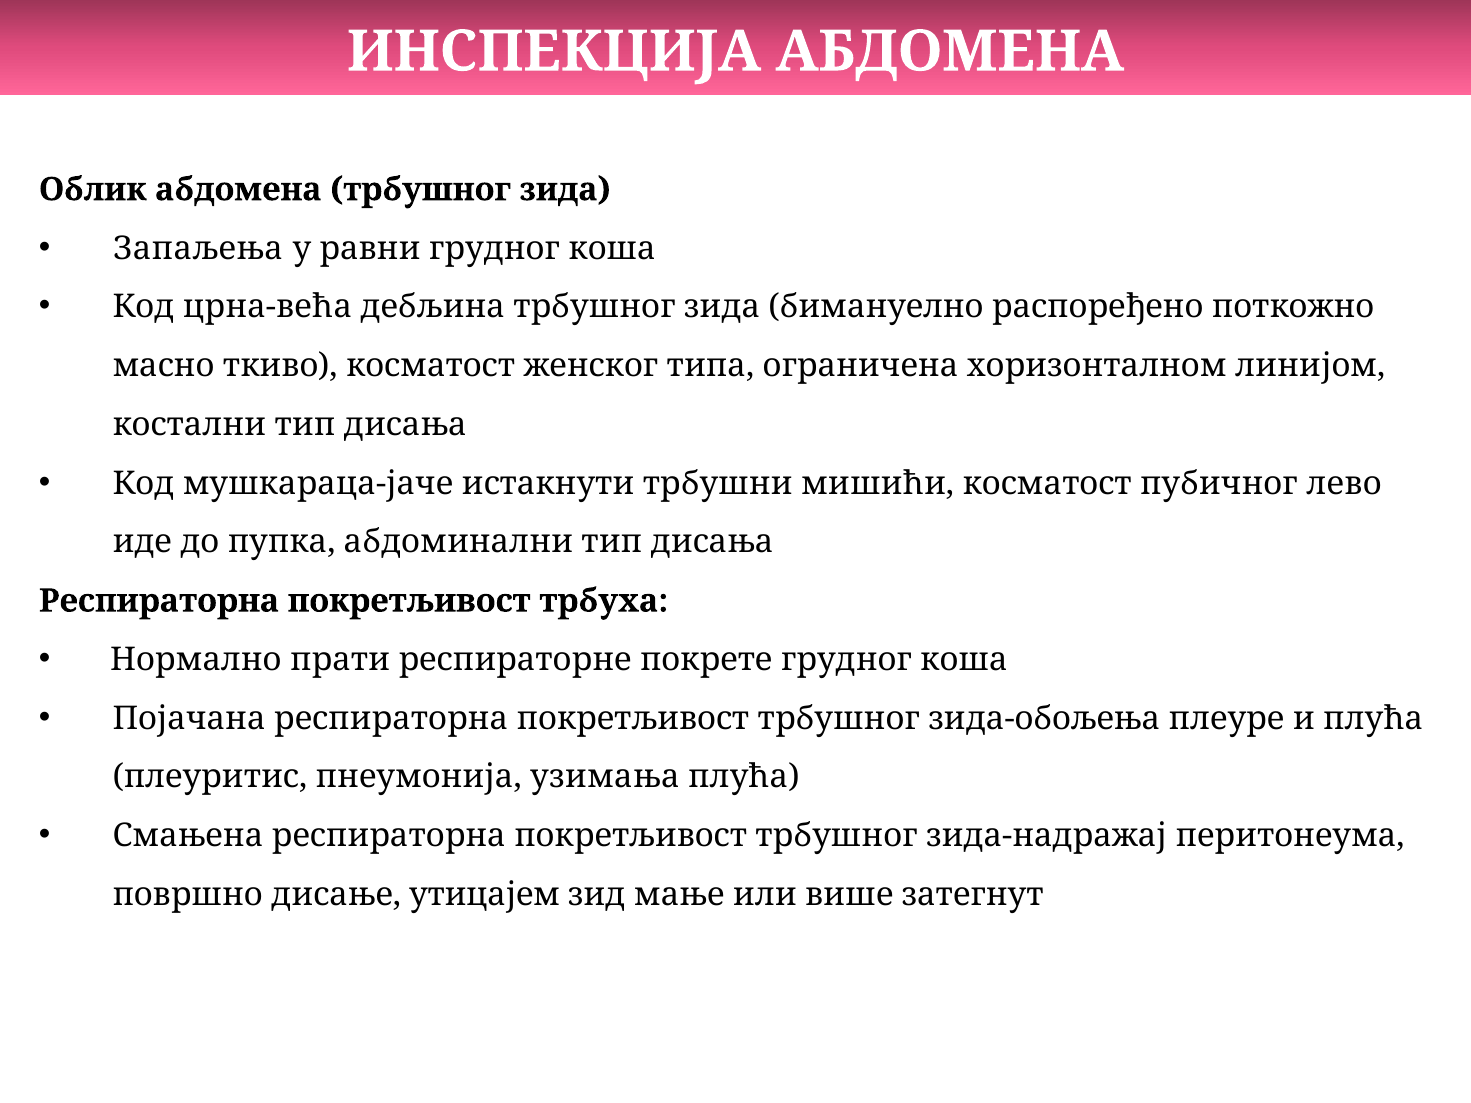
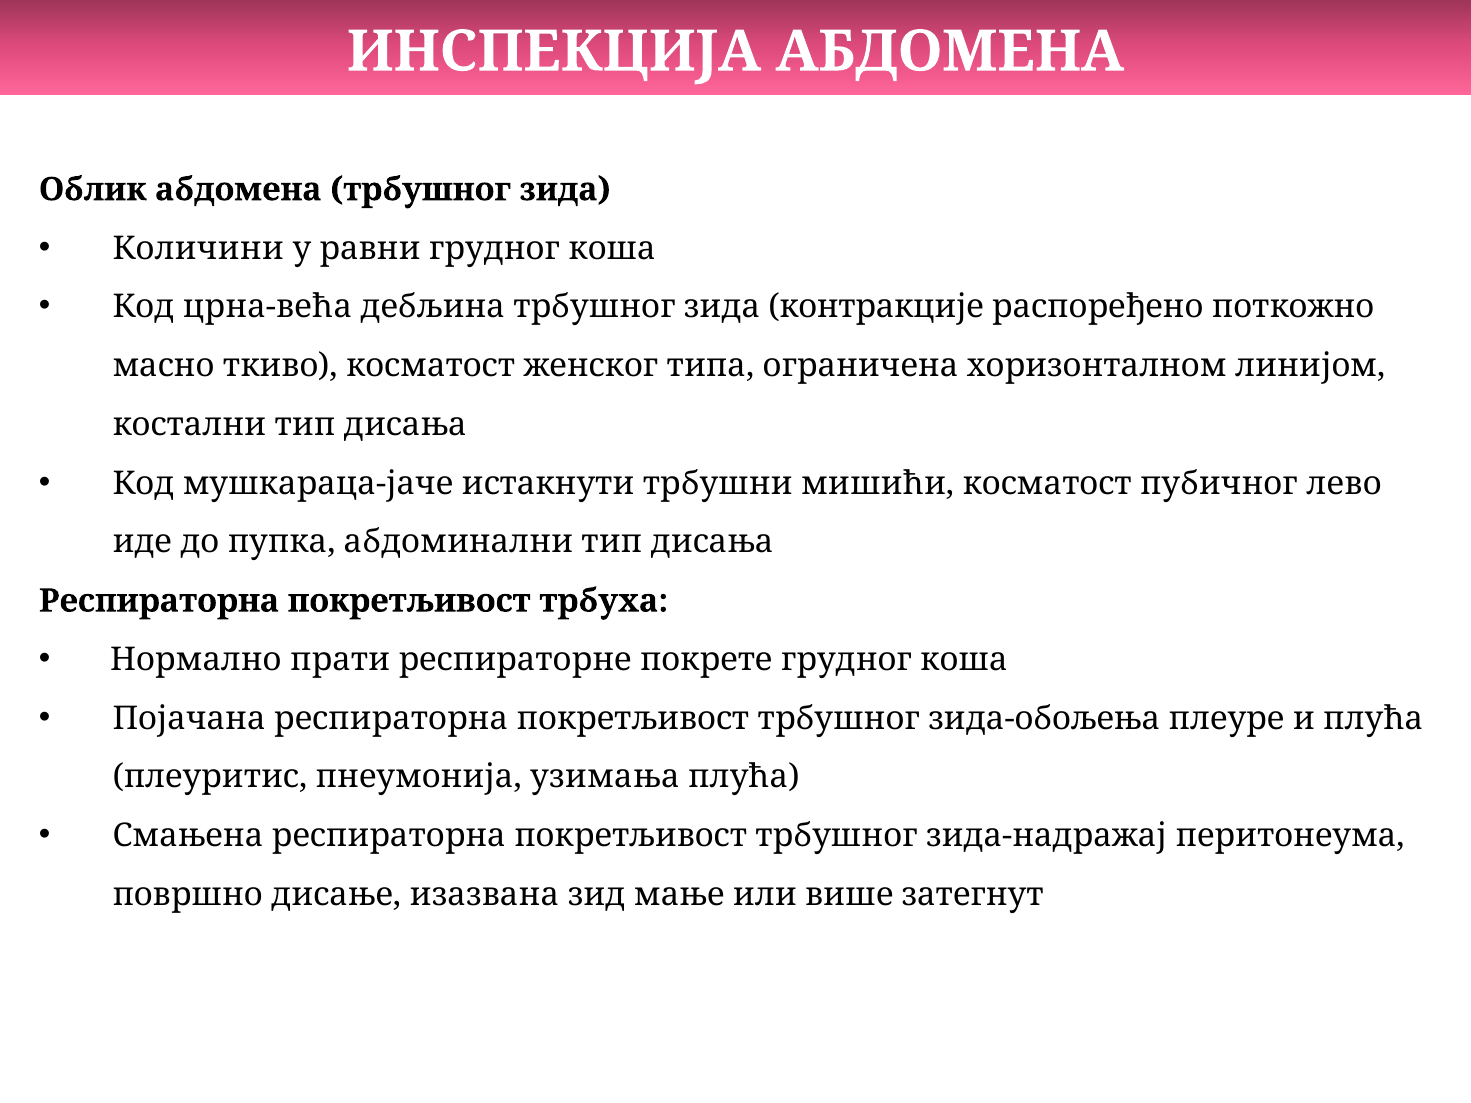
Запаљења: Запаљења -> Количини (198, 248)
бимануелно: бимануелно -> контракције (876, 307)
утицајем: утицајем -> изазвана (484, 895)
